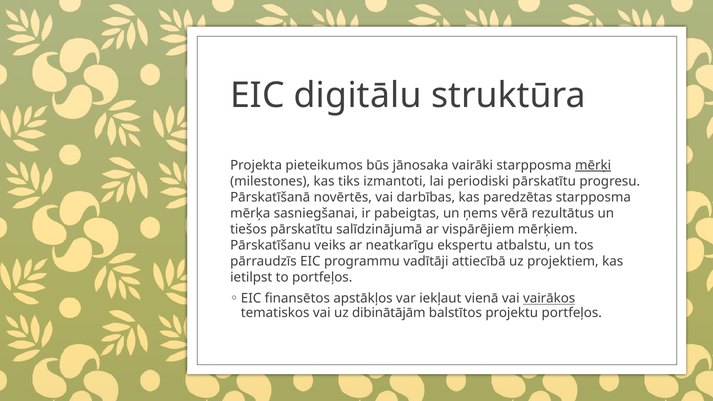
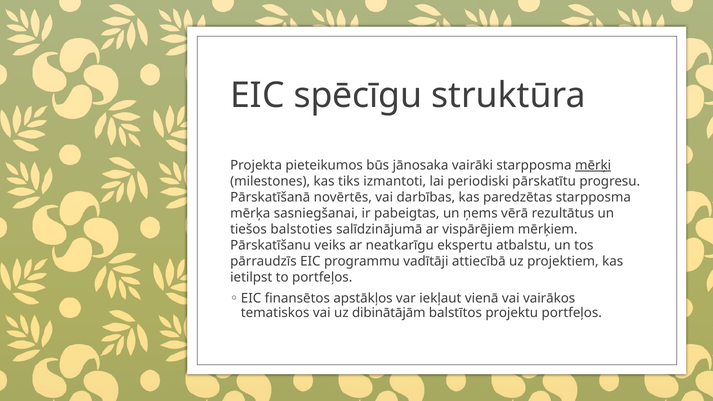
digitālu: digitālu -> spēcīgu (358, 96)
tiešos pārskatītu: pārskatītu -> balstoties (301, 229)
vairākos underline: present -> none (549, 298)
